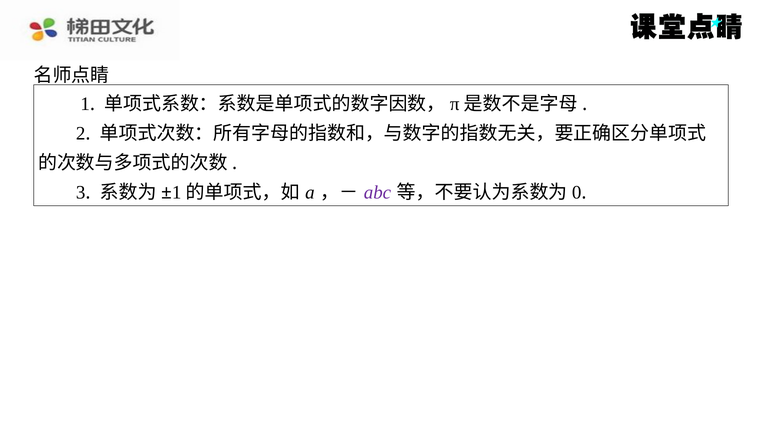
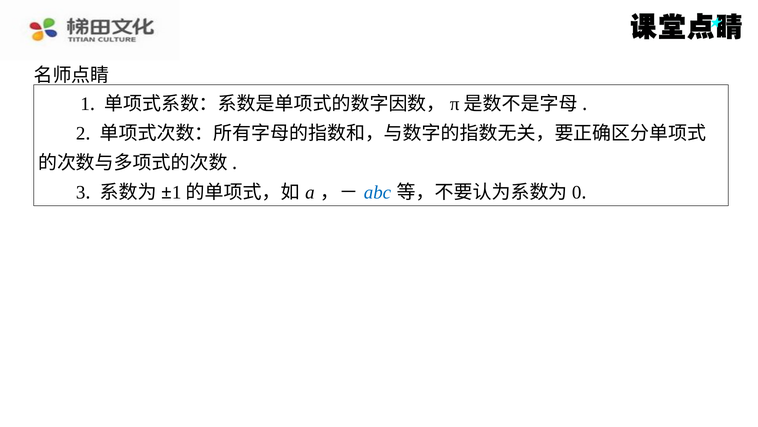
abc colour: purple -> blue (377, 192)
